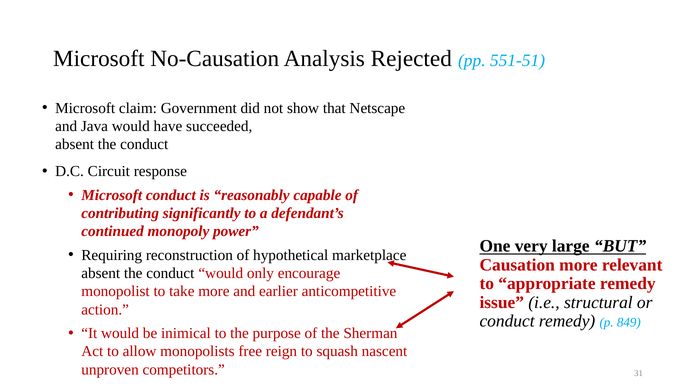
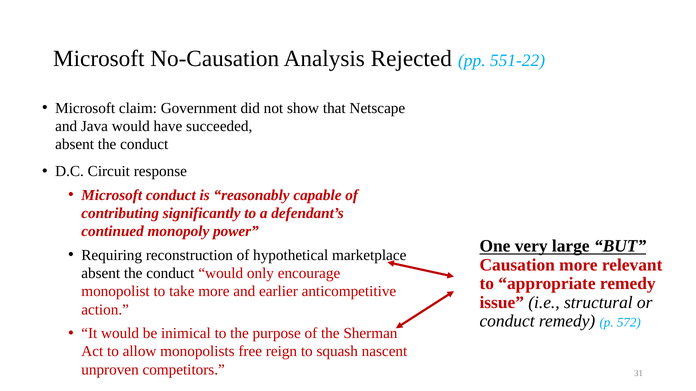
551-51: 551-51 -> 551-22 (518, 60)
849: 849 -> 572 (629, 323)
